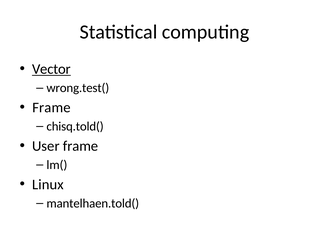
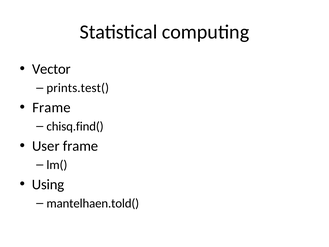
Vector underline: present -> none (51, 69)
wrong.test(: wrong.test( -> prints.test( (78, 88)
chisq.told(: chisq.told( -> chisq.find( (75, 126)
Linux: Linux -> Using (48, 184)
